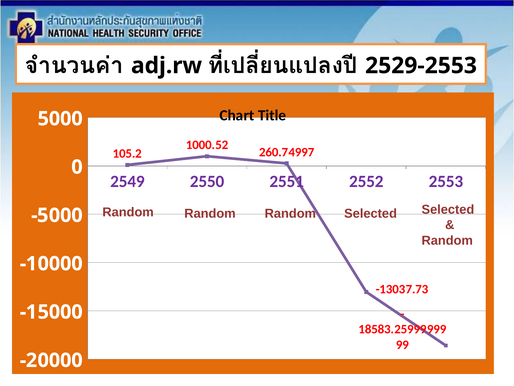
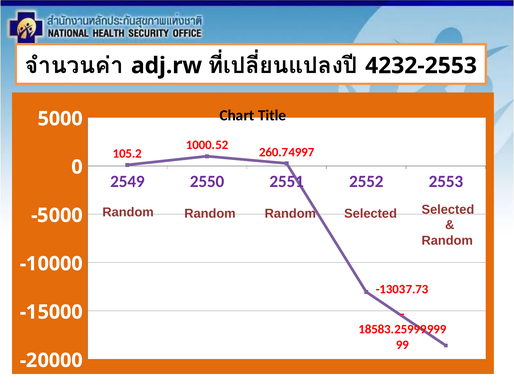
2529-2553: 2529-2553 -> 4232-2553 (421, 66)
